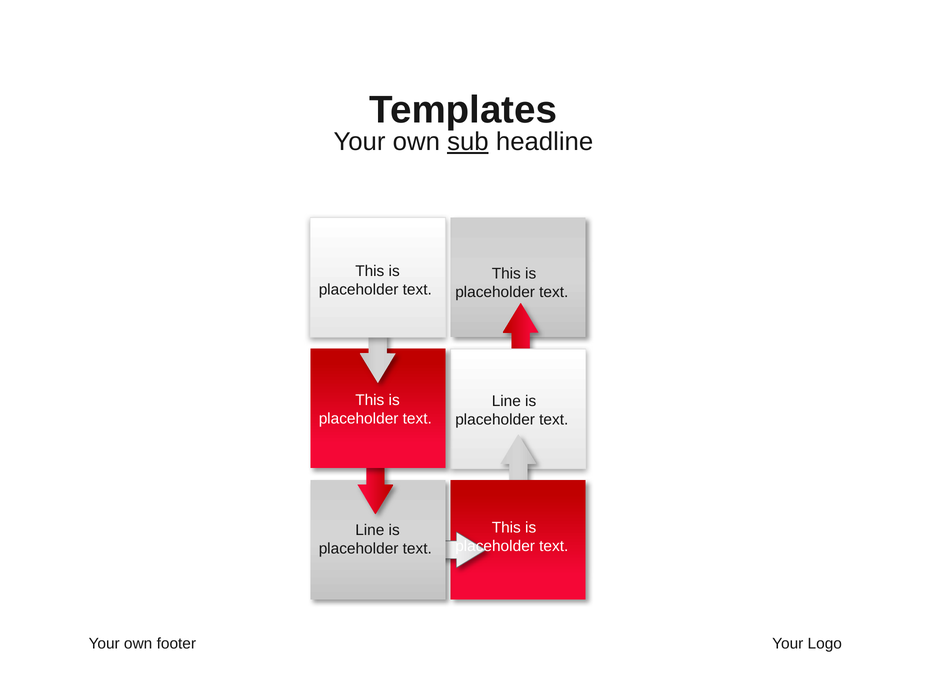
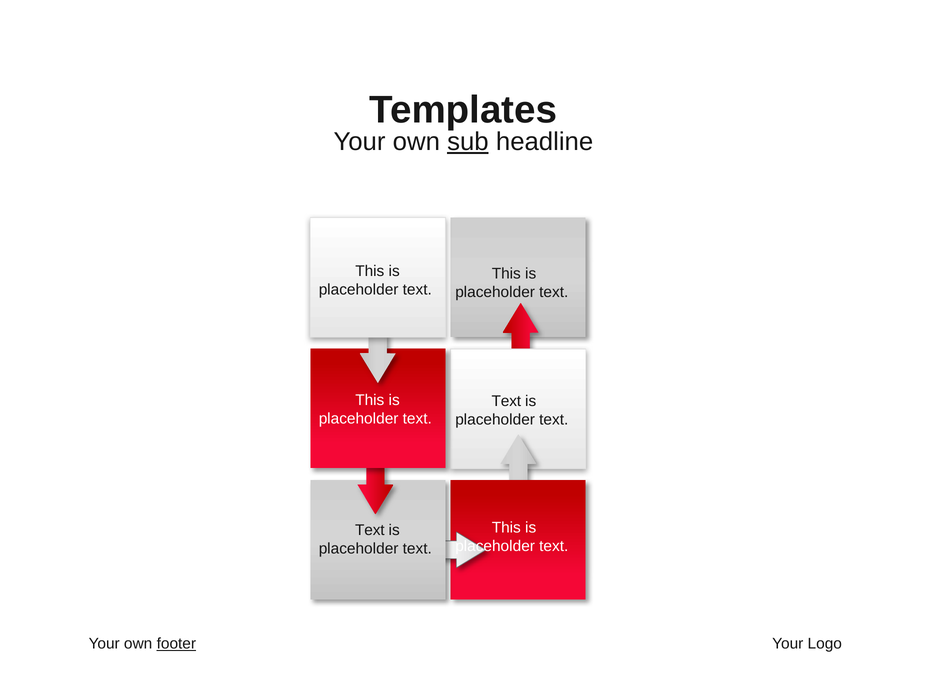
Line: Line -> Text (506, 401)
Line: Line -> Text (370, 530)
footer underline: none -> present (176, 644)
